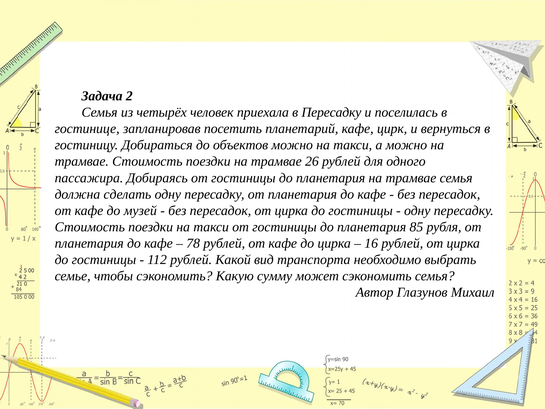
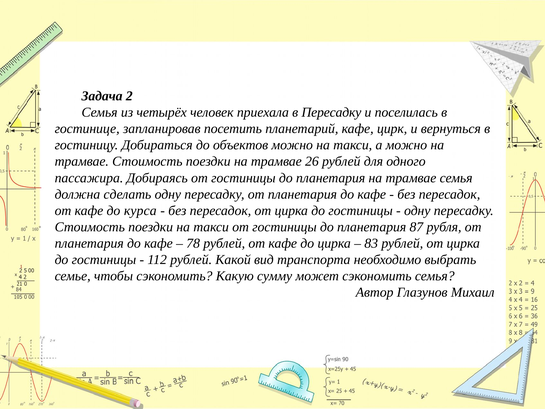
музей: музей -> курса (140, 210)
85: 85 -> 87 (416, 227)
16: 16 -> 83 (371, 243)
